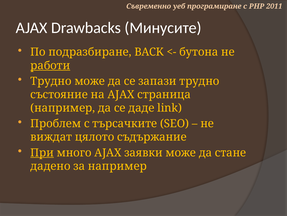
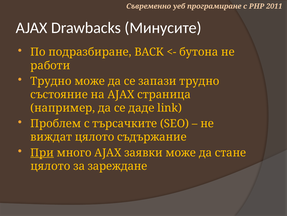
работи underline: present -> none (50, 65)
дадено: дадено -> цялото (50, 166)
за например: например -> зареждане (117, 166)
